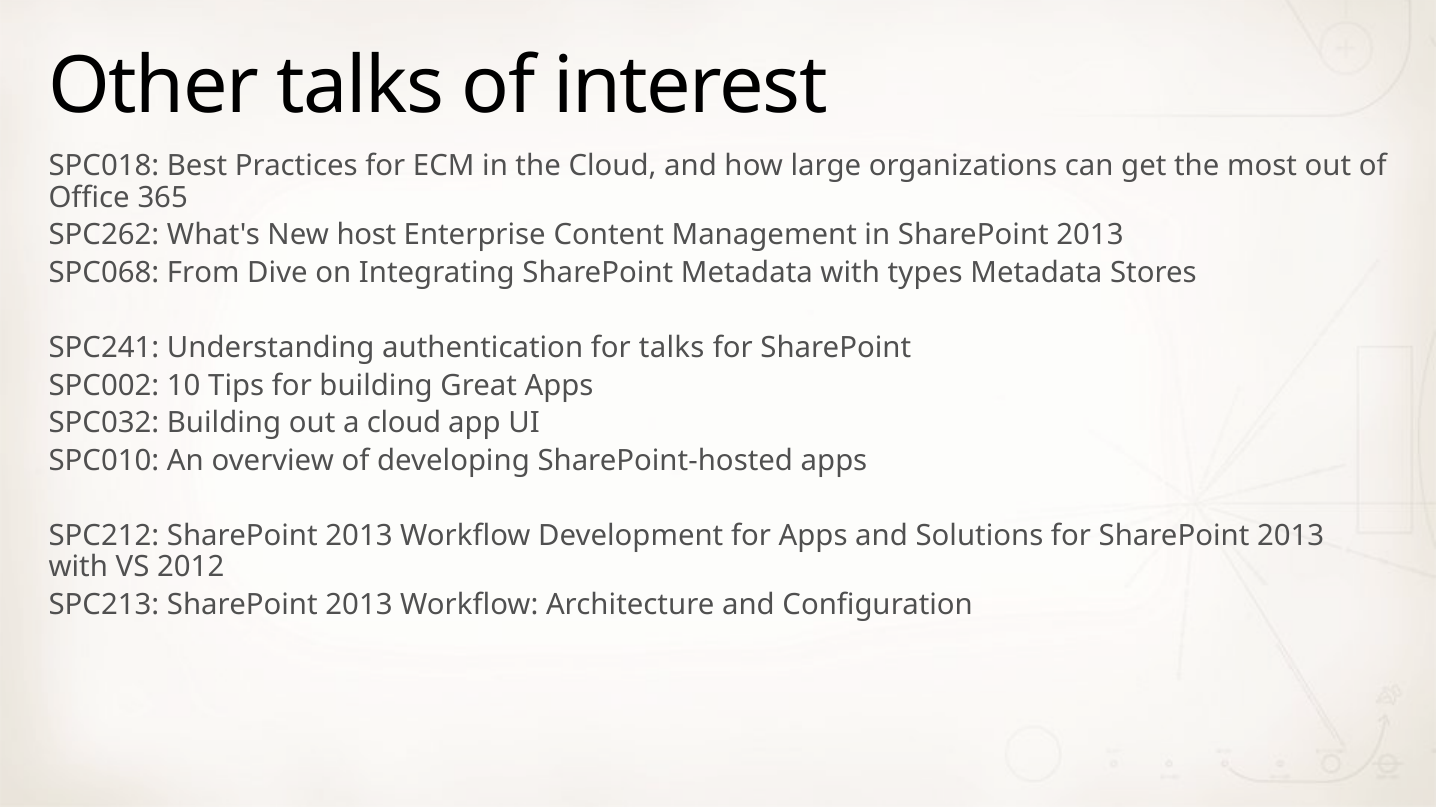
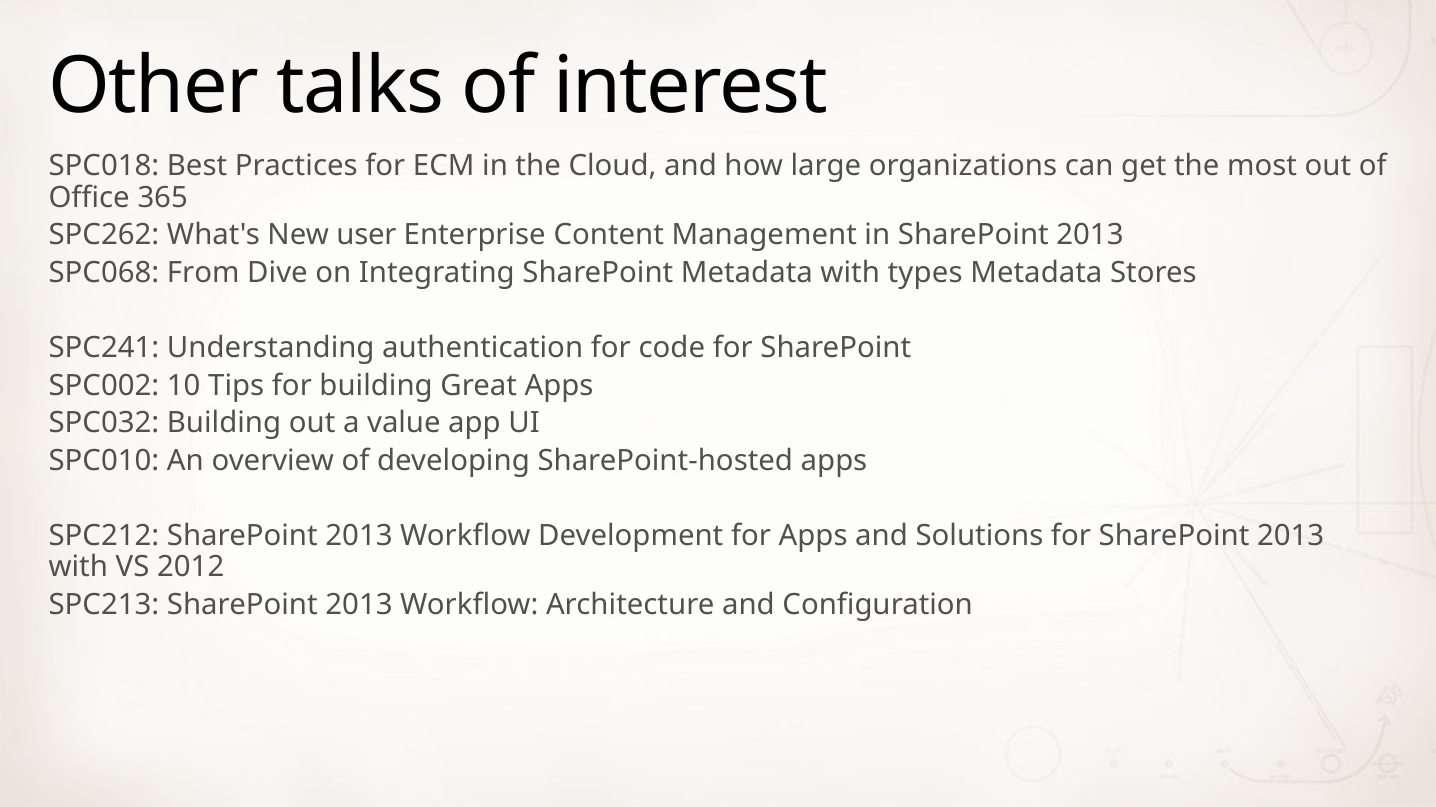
host: host -> user (366, 235)
for talks: talks -> code (672, 348)
a cloud: cloud -> value (404, 423)
